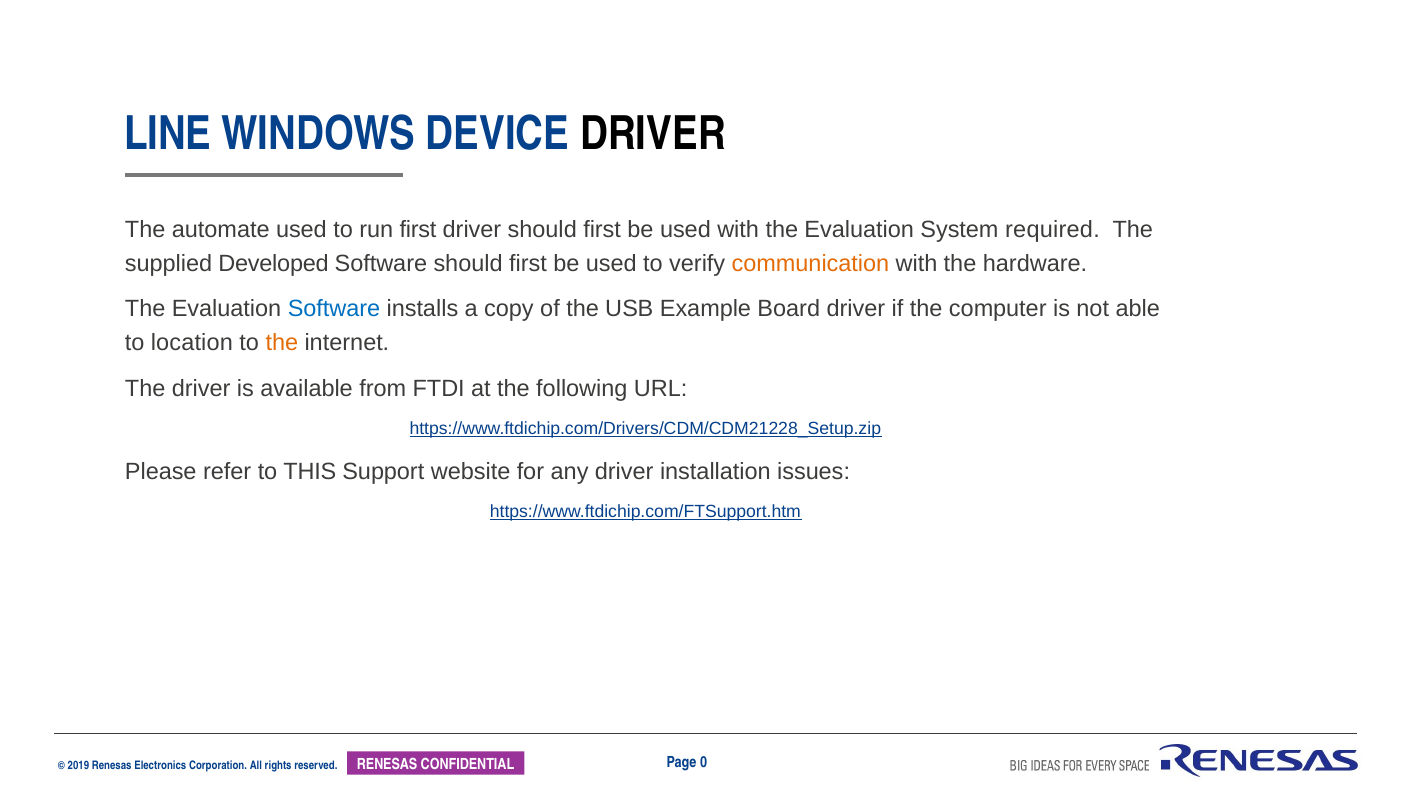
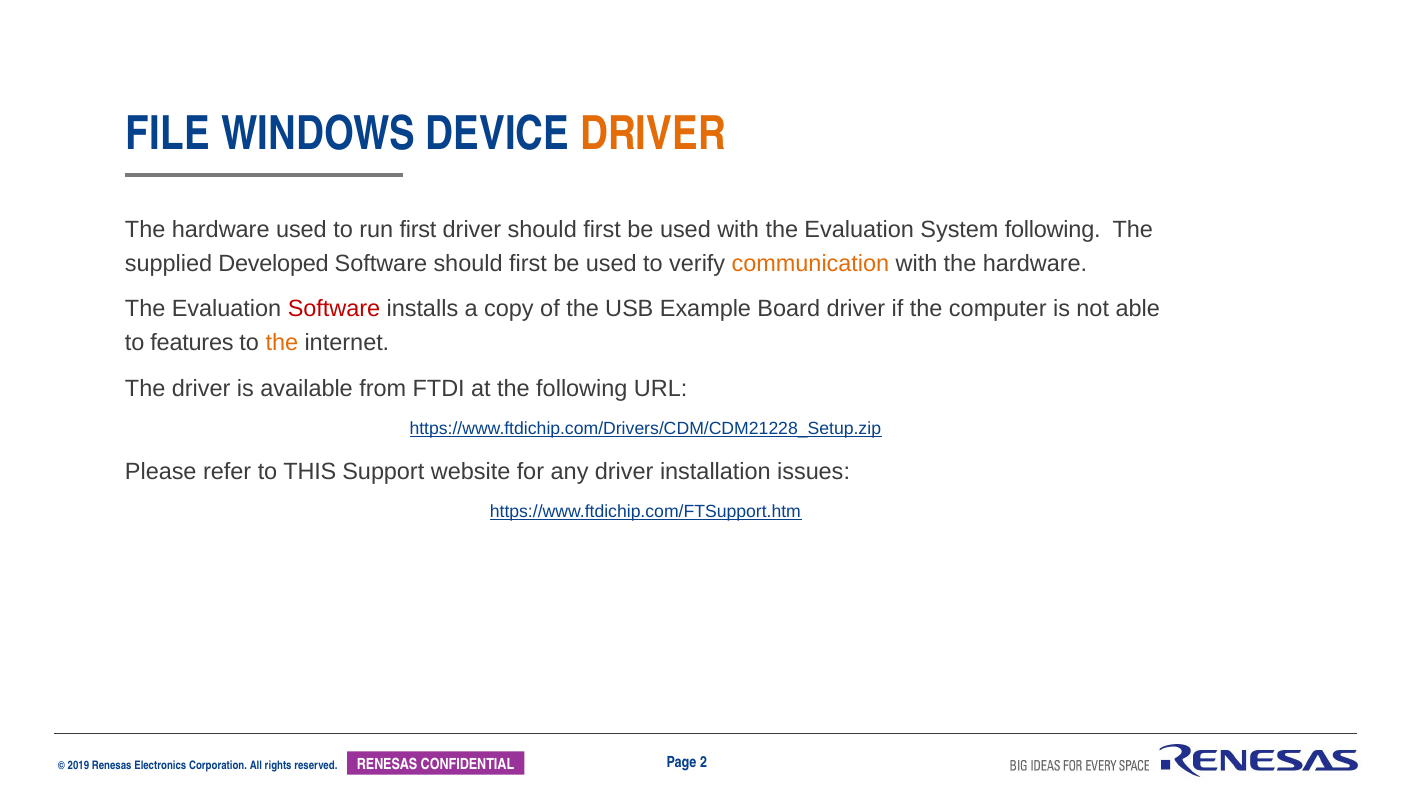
LINE: LINE -> FILE (168, 134)
DRIVER colour: black -> orange (653, 134)
automate: automate -> hardware (221, 230)
System required: required -> following (1053, 230)
Software colour: blue -> red (334, 309)
location: location -> features (192, 343)
0: 0 -> 2 (704, 762)
